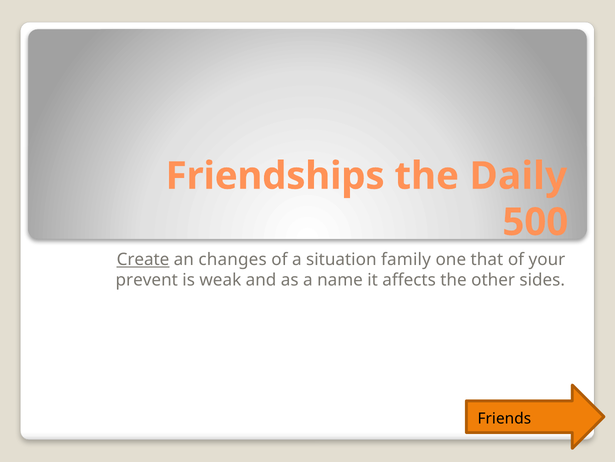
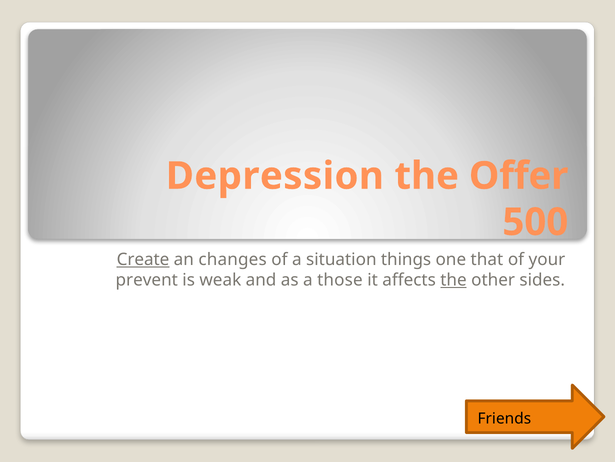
Friendships: Friendships -> Depression (275, 176)
Daily: Daily -> Offer (519, 176)
family: family -> things (406, 259)
name: name -> those (340, 280)
the underline: none -> present (454, 280)
